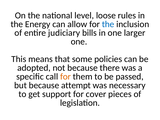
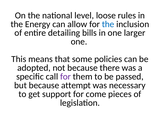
judiciary: judiciary -> detailing (64, 33)
for colour: orange -> purple (65, 77)
cover: cover -> come (96, 94)
